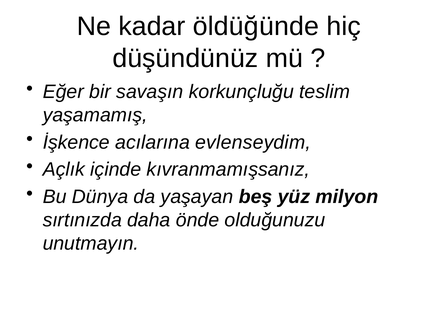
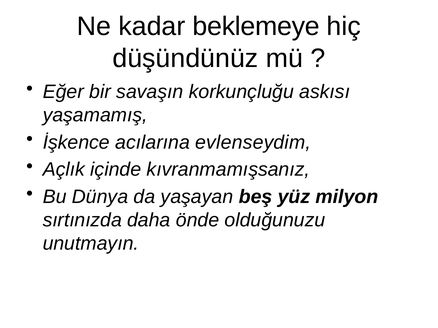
öldüğünde: öldüğünde -> beklemeye (256, 26)
teslim: teslim -> askısı (325, 92)
